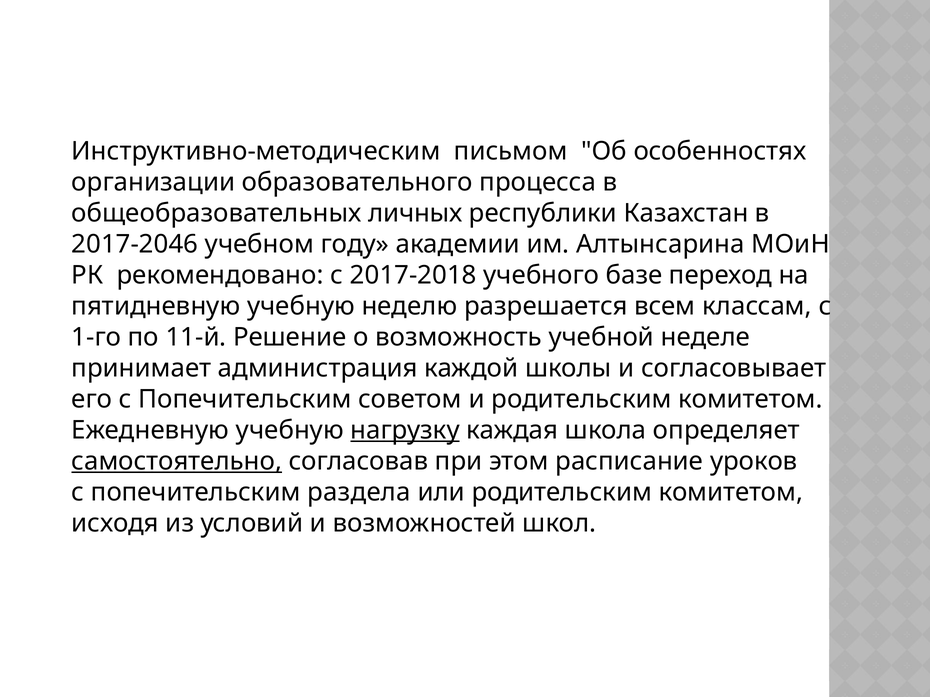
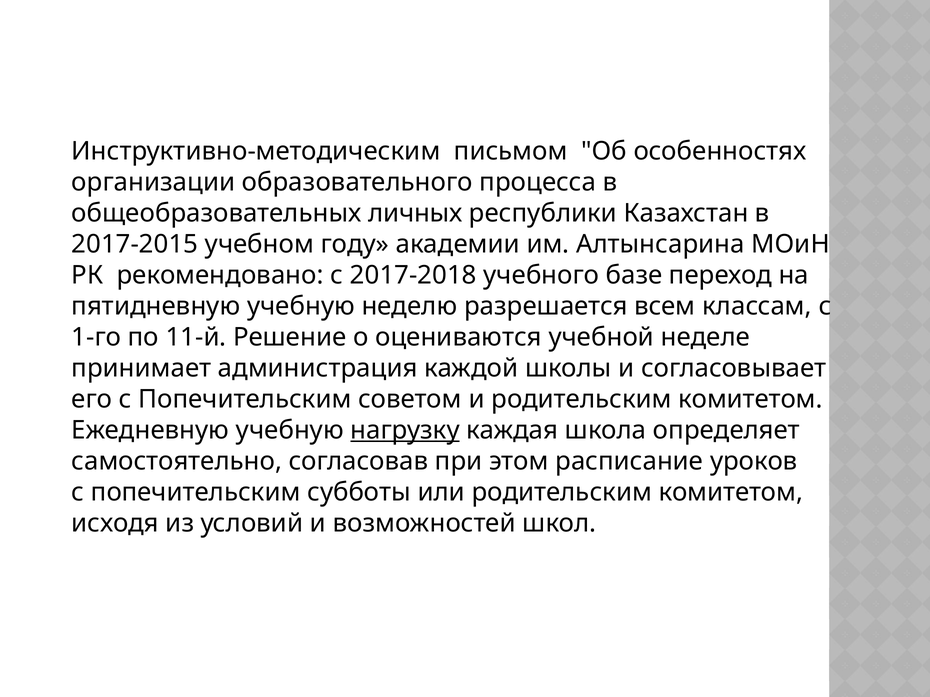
2017-2046: 2017-2046 -> 2017-2015 (135, 244)
возможность: возможность -> оцениваются (459, 337)
самостоятельно underline: present -> none (177, 461)
раздела: раздела -> субботы (359, 492)
